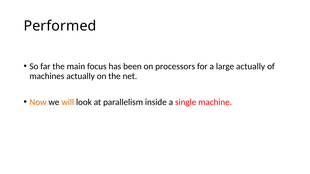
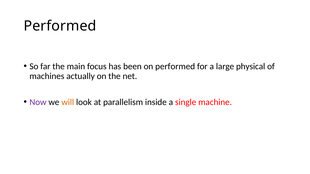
on processors: processors -> performed (175, 66)
large actually: actually -> physical (251, 66)
Now colour: orange -> purple (38, 102)
